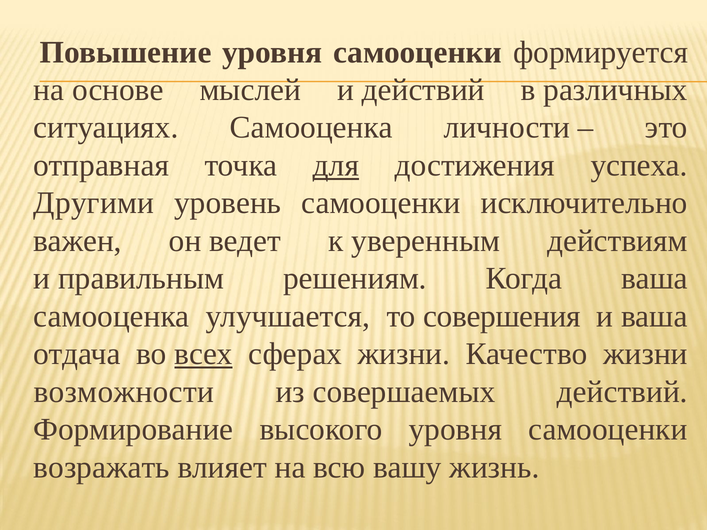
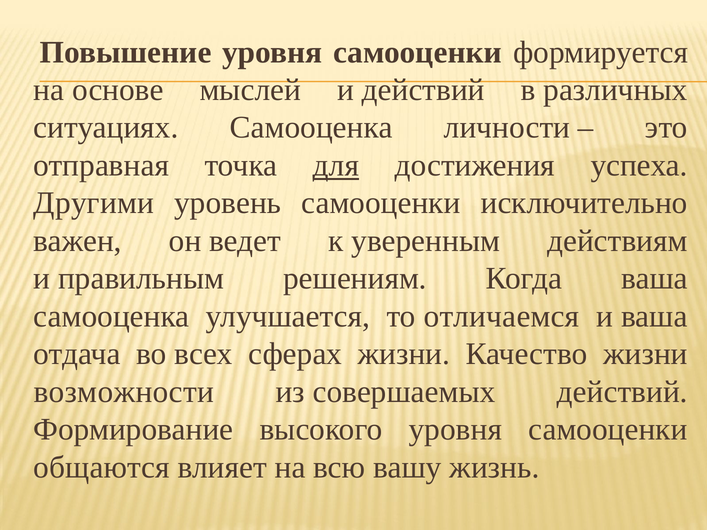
совершения: совершения -> отличаемся (501, 316)
всех underline: present -> none (203, 354)
возражать: возражать -> общаются (102, 467)
